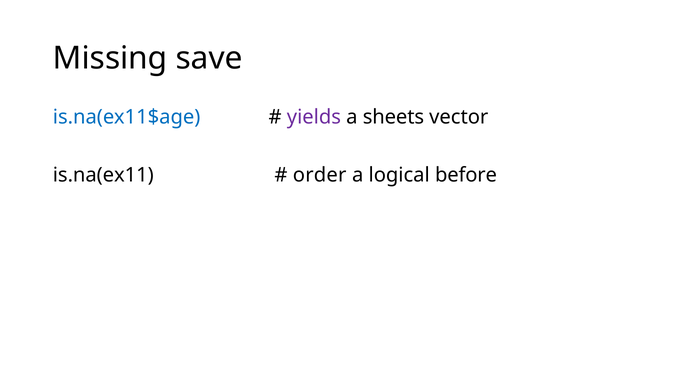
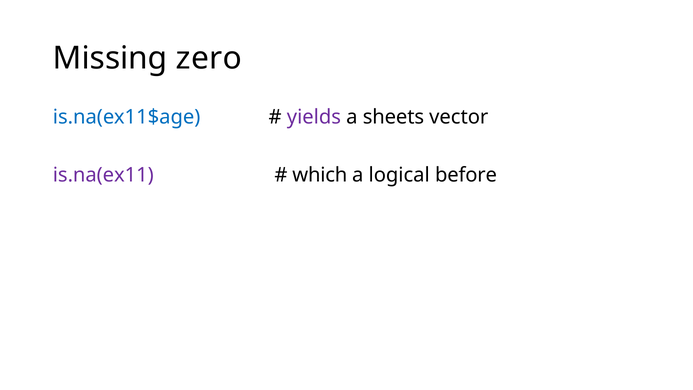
save: save -> zero (209, 58)
is.na(ex11 colour: black -> purple (103, 175)
order: order -> which (320, 175)
